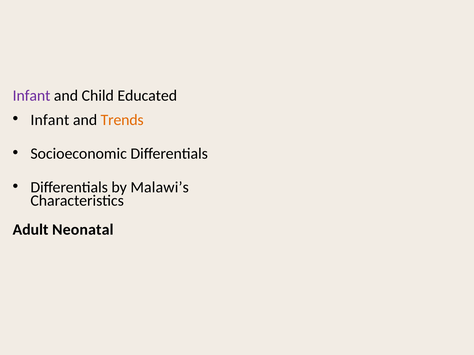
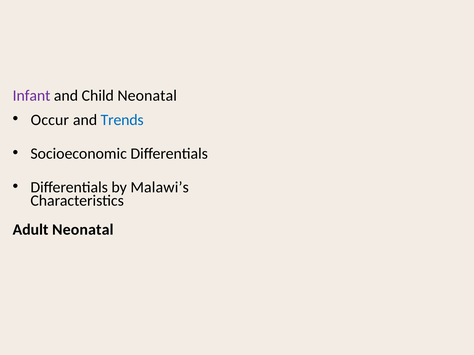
Child Educated: Educated -> Neonatal (147, 96)
Infant: Infant -> Occur (50, 120)
Trends colour: orange -> blue (122, 120)
